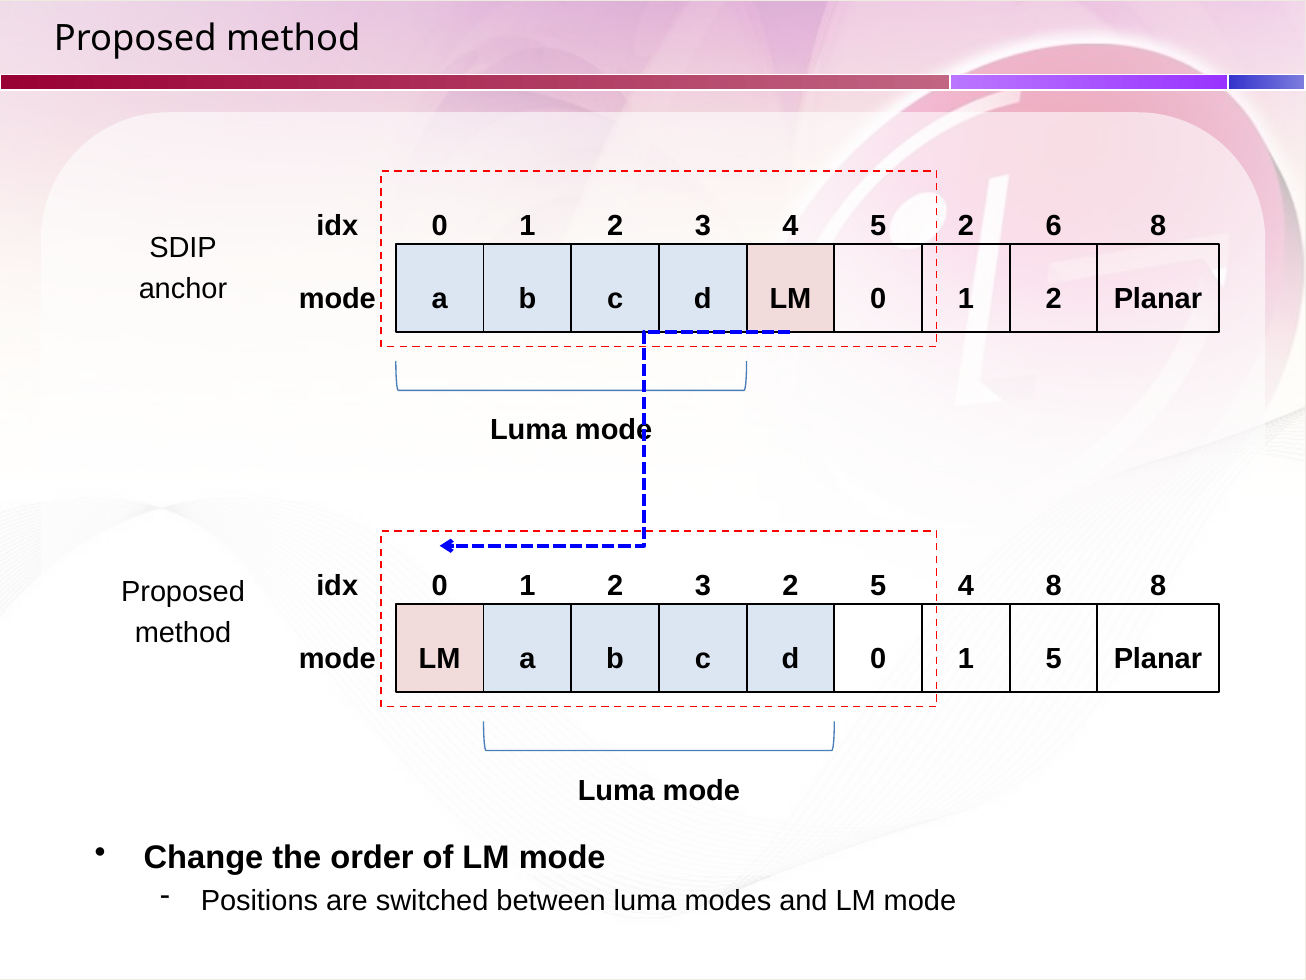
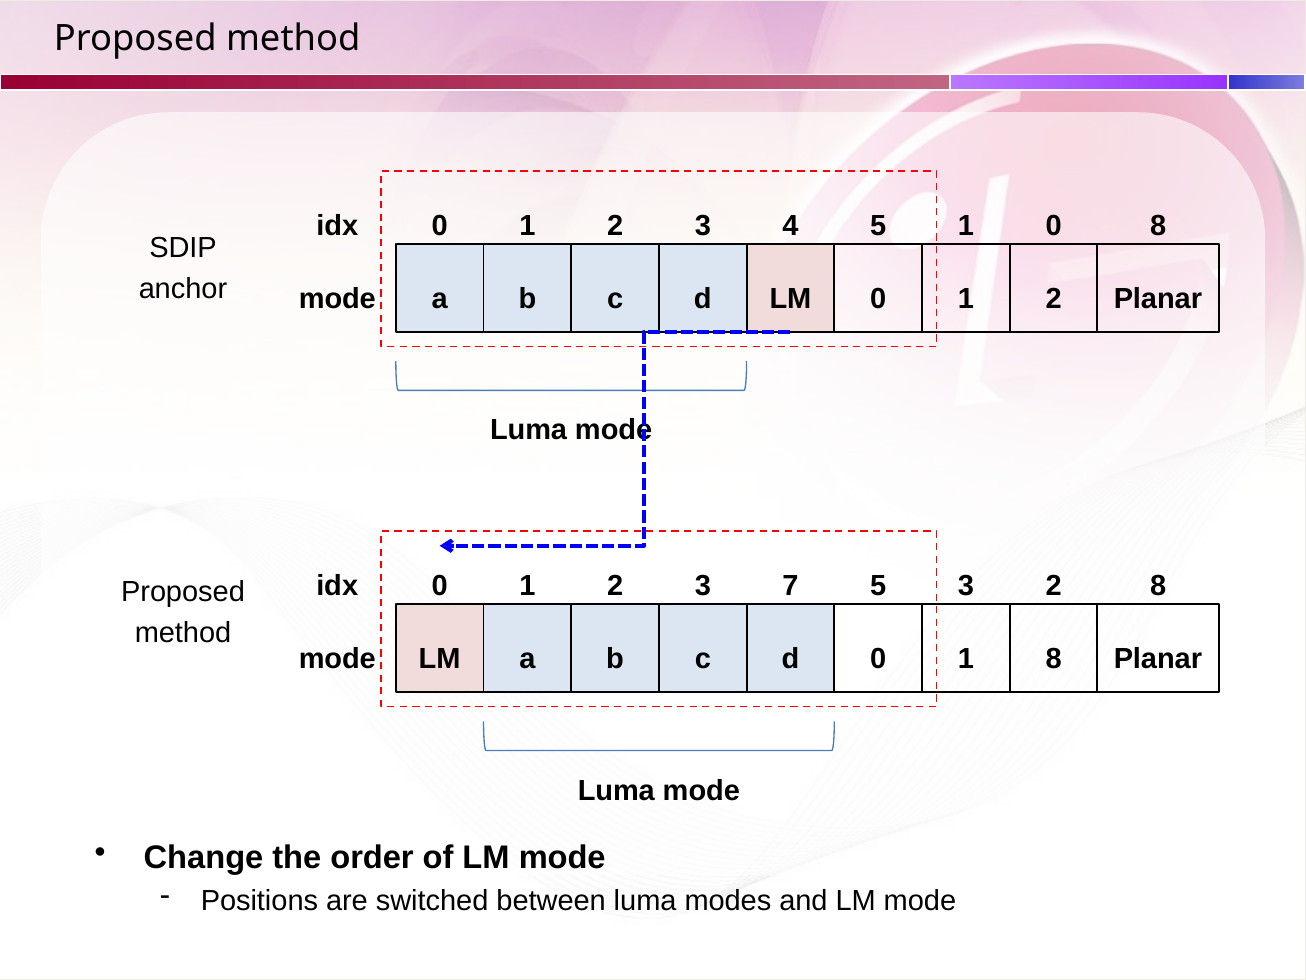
5 2: 2 -> 1 (966, 225)
1 6: 6 -> 0 (1054, 225)
0 2: 2 -> 7 (791, 585)
5 4: 4 -> 3 (966, 585)
8: 8 -> 2 (1054, 585)
b 5: 5 -> 8 (1054, 658)
